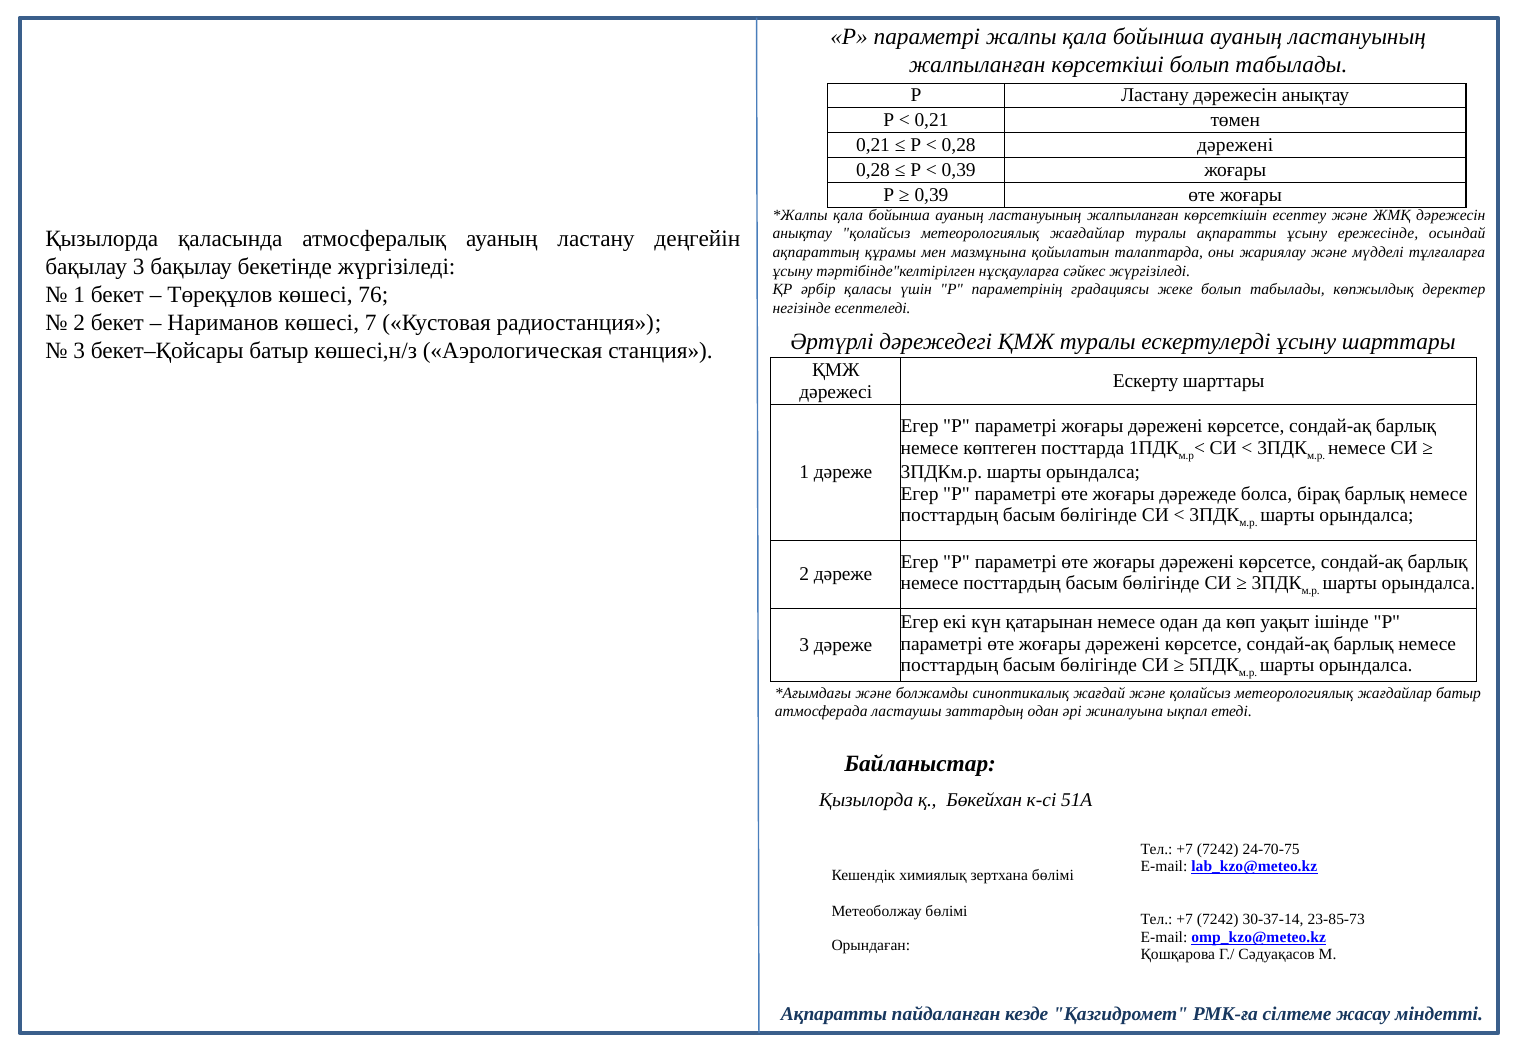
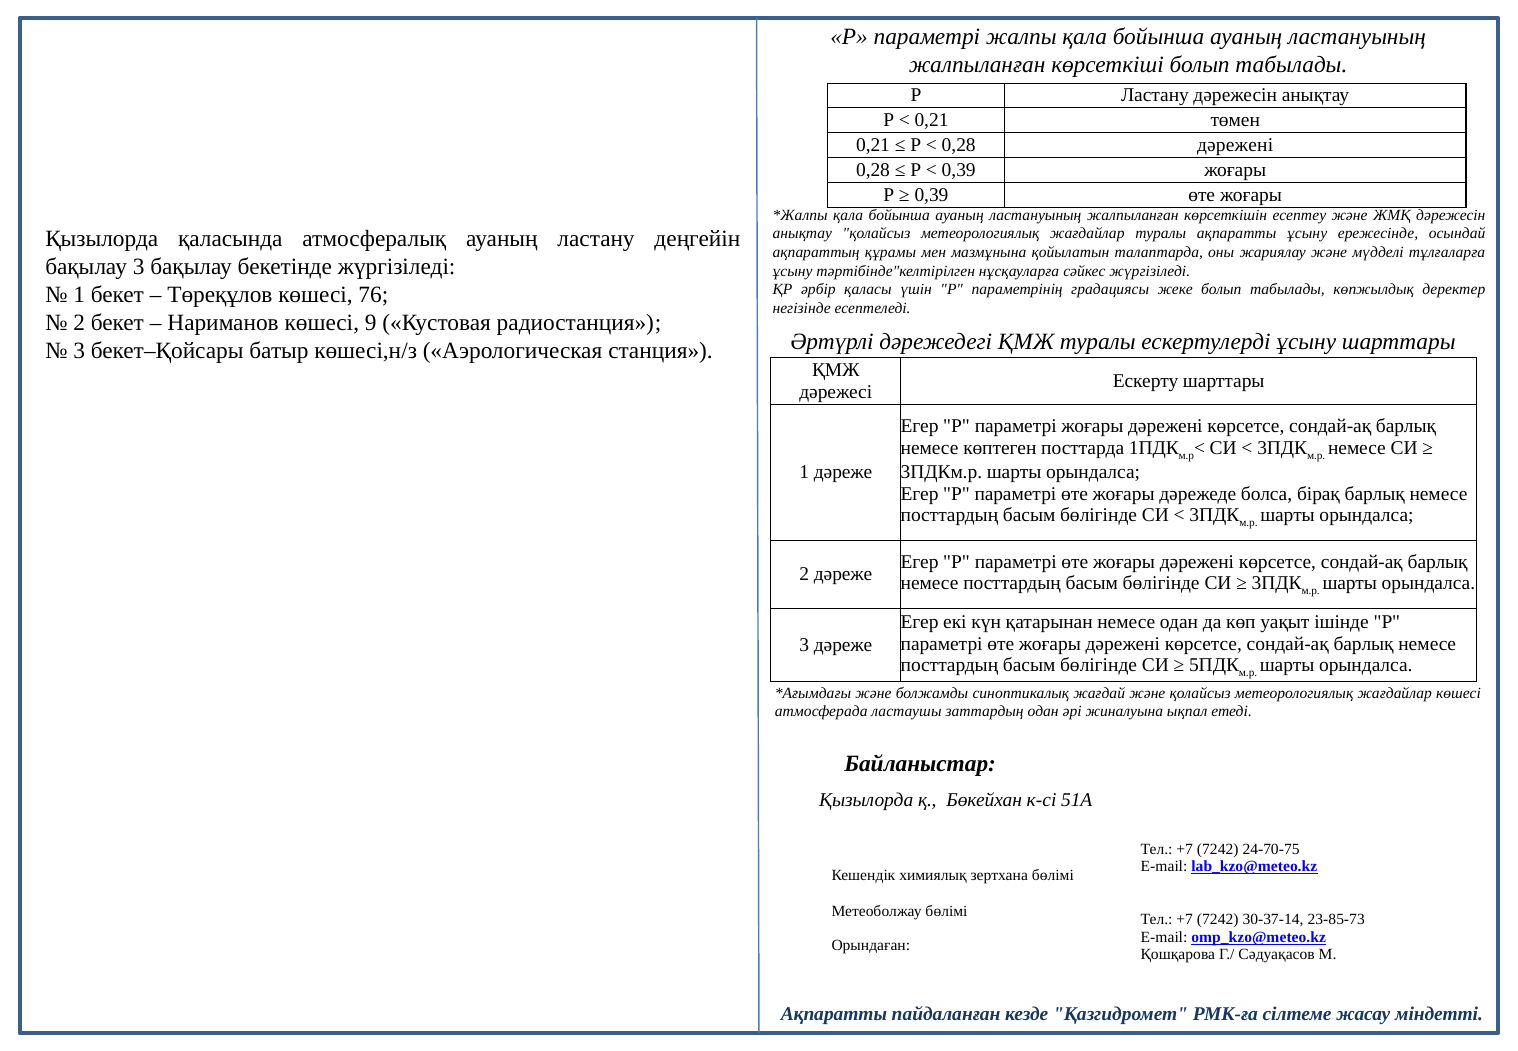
7: 7 -> 9 (371, 323)
жағдайлар батыр: батыр -> көшесі (1459, 693)
